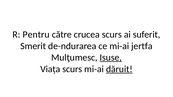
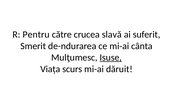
crucea scurs: scurs -> slavă (112, 35)
jertfa: jertfa -> cânta (142, 46)
dăruit underline: present -> none (119, 69)
